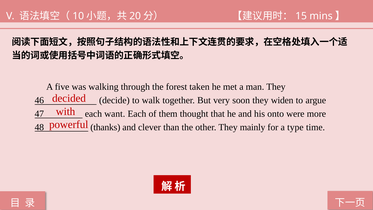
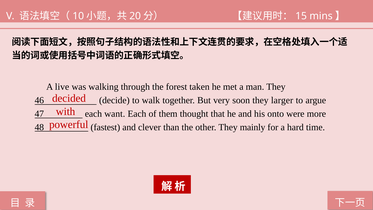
five: five -> live (62, 87)
widen: widen -> larger (282, 100)
thanks: thanks -> fastest (105, 127)
type: type -> hard (295, 127)
